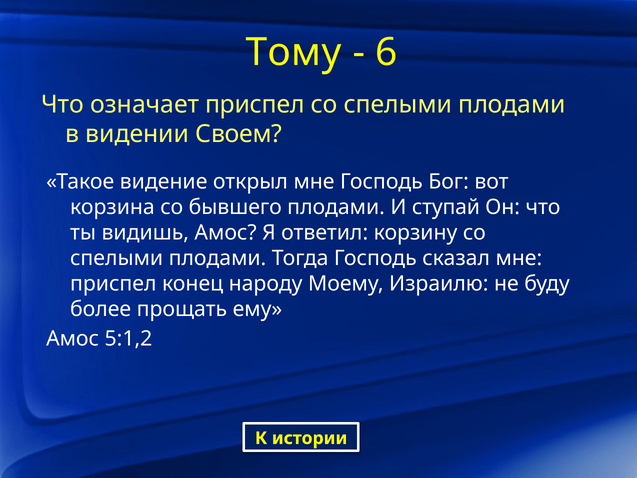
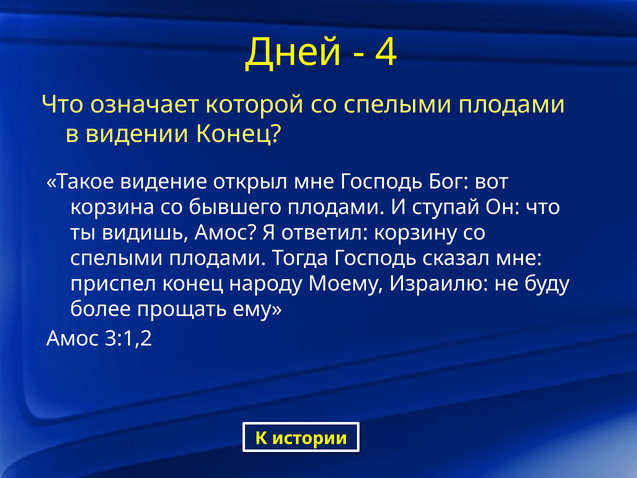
Тому: Тому -> Дней (294, 52)
6: 6 -> 4 (386, 52)
означает приспел: приспел -> которой (255, 104)
видении Своем: Своем -> Конец (239, 134)
5:1,2: 5:1,2 -> 3:1,2 (128, 339)
